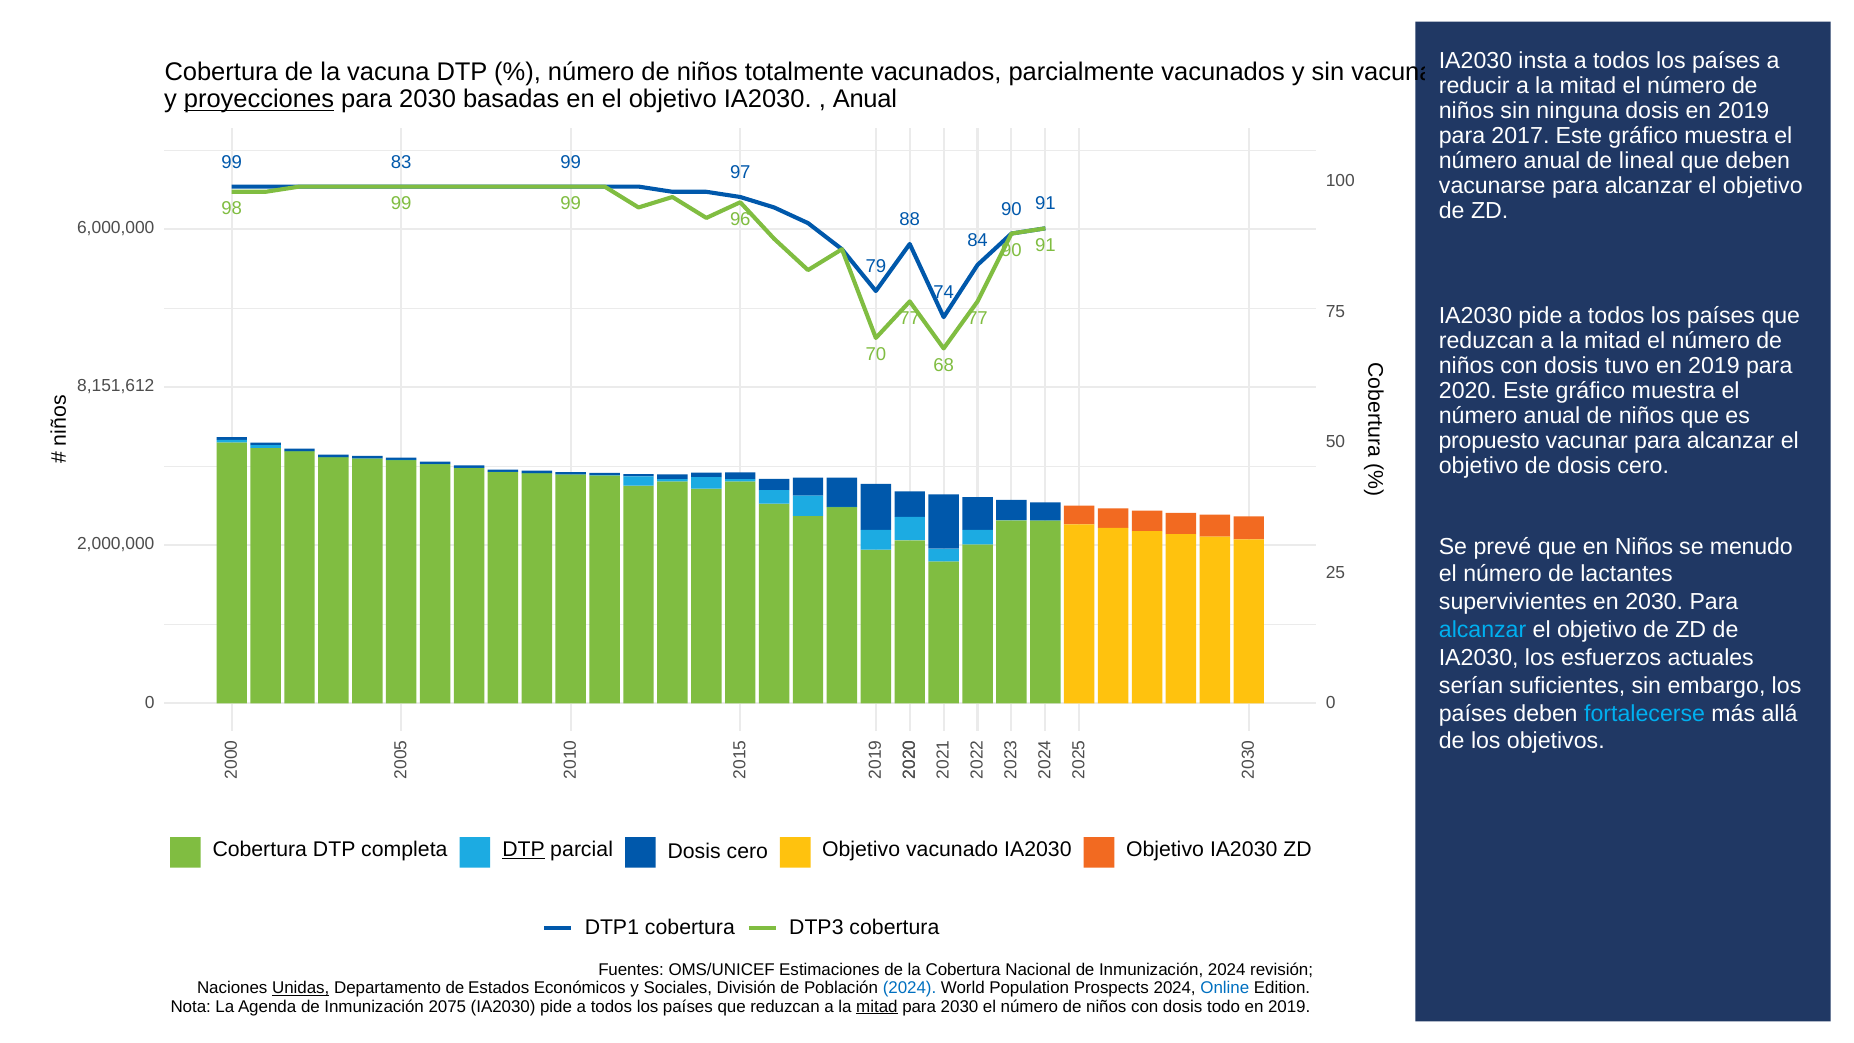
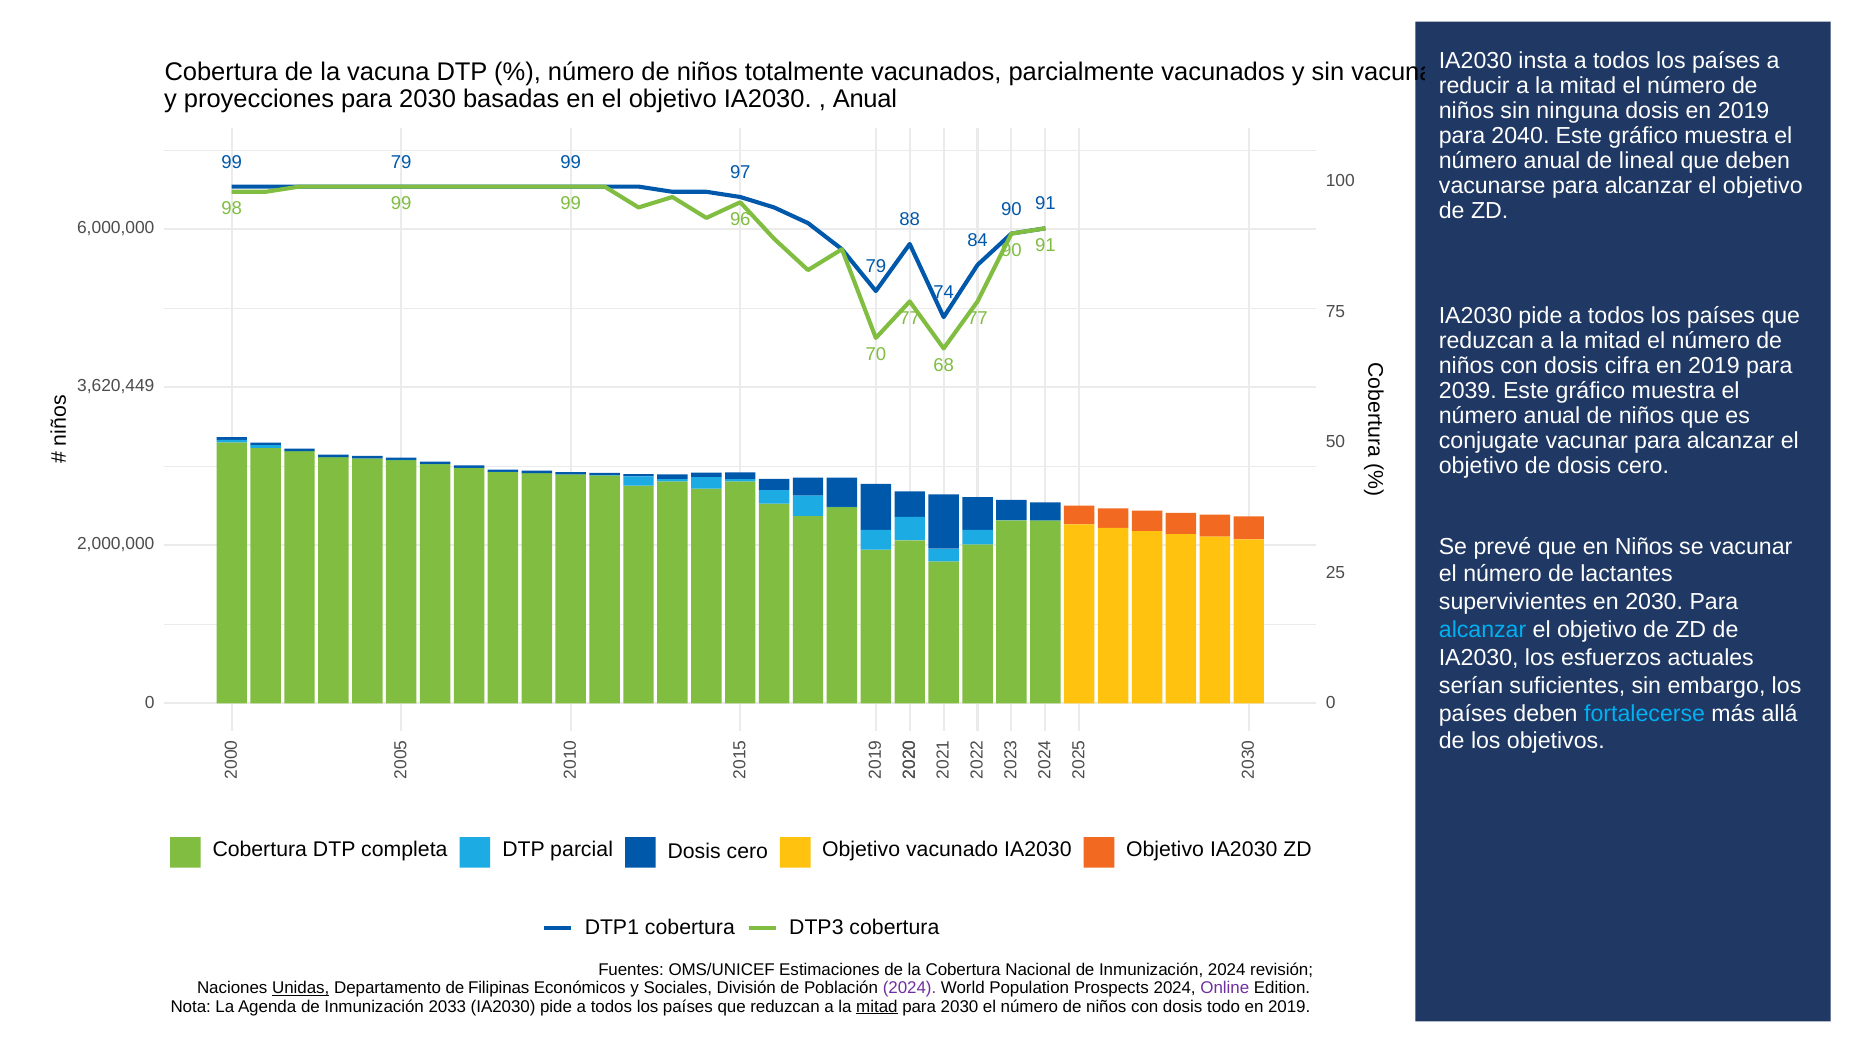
proyecciones underline: present -> none (259, 99)
2017: 2017 -> 2040 (1520, 136)
99 83: 83 -> 79 (401, 162)
tuvo: tuvo -> cifra (1627, 366)
8,151,612: 8,151,612 -> 3,620,449 (116, 385)
2020: 2020 -> 2039 (1468, 391)
propuesto: propuesto -> conjugate (1489, 441)
se menudo: menudo -> vacunar (1751, 546)
DTP underline: present -> none (523, 850)
Estados: Estados -> Filipinas (499, 988)
2024 colour: blue -> purple (910, 988)
Online colour: blue -> purple (1225, 988)
2075: 2075 -> 2033 (447, 1006)
